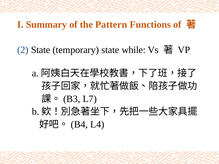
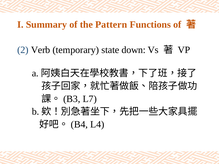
2 State: State -> Verb (41, 50)
while: while -> down (134, 50)
